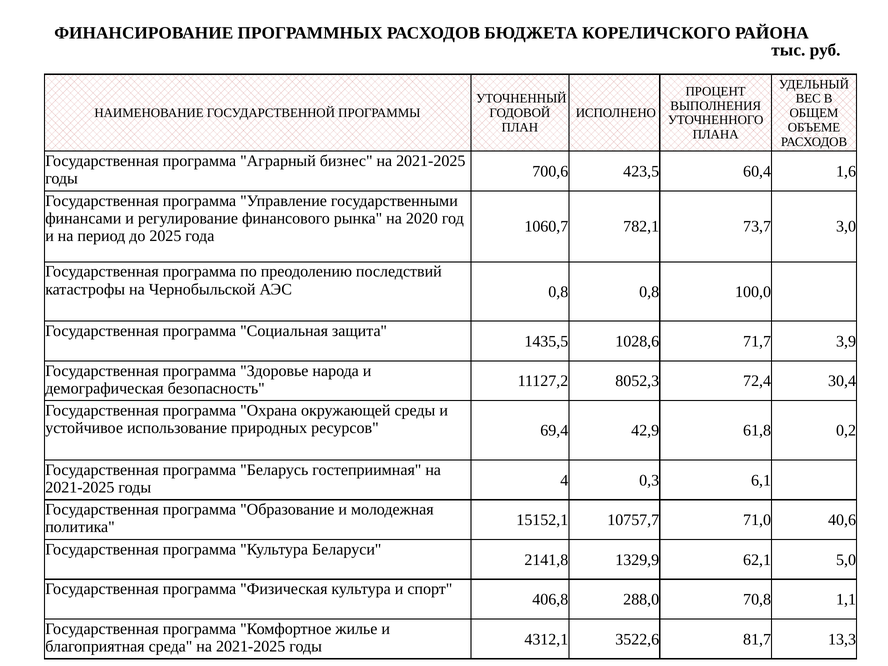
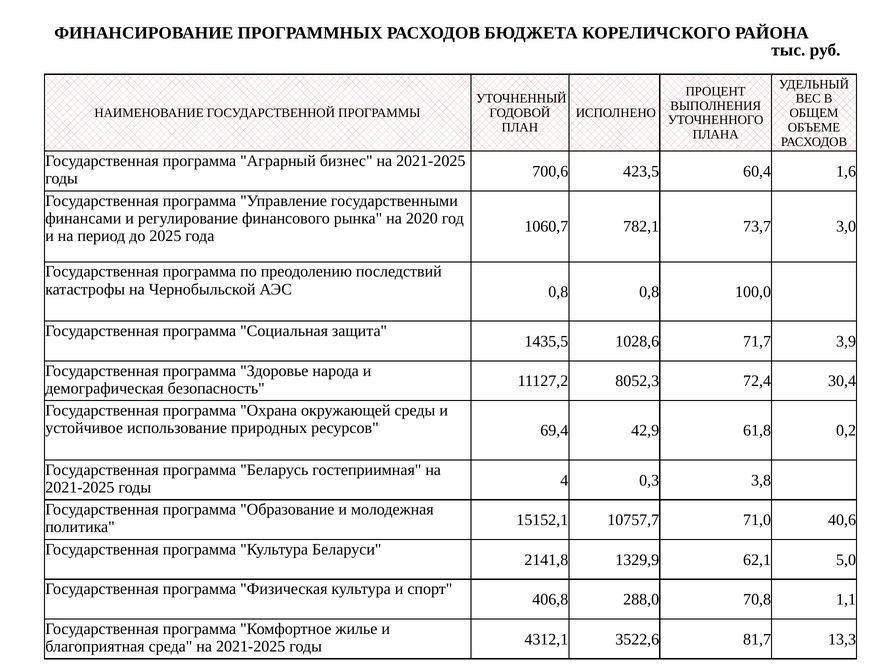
6,1: 6,1 -> 3,8 (761, 480)
